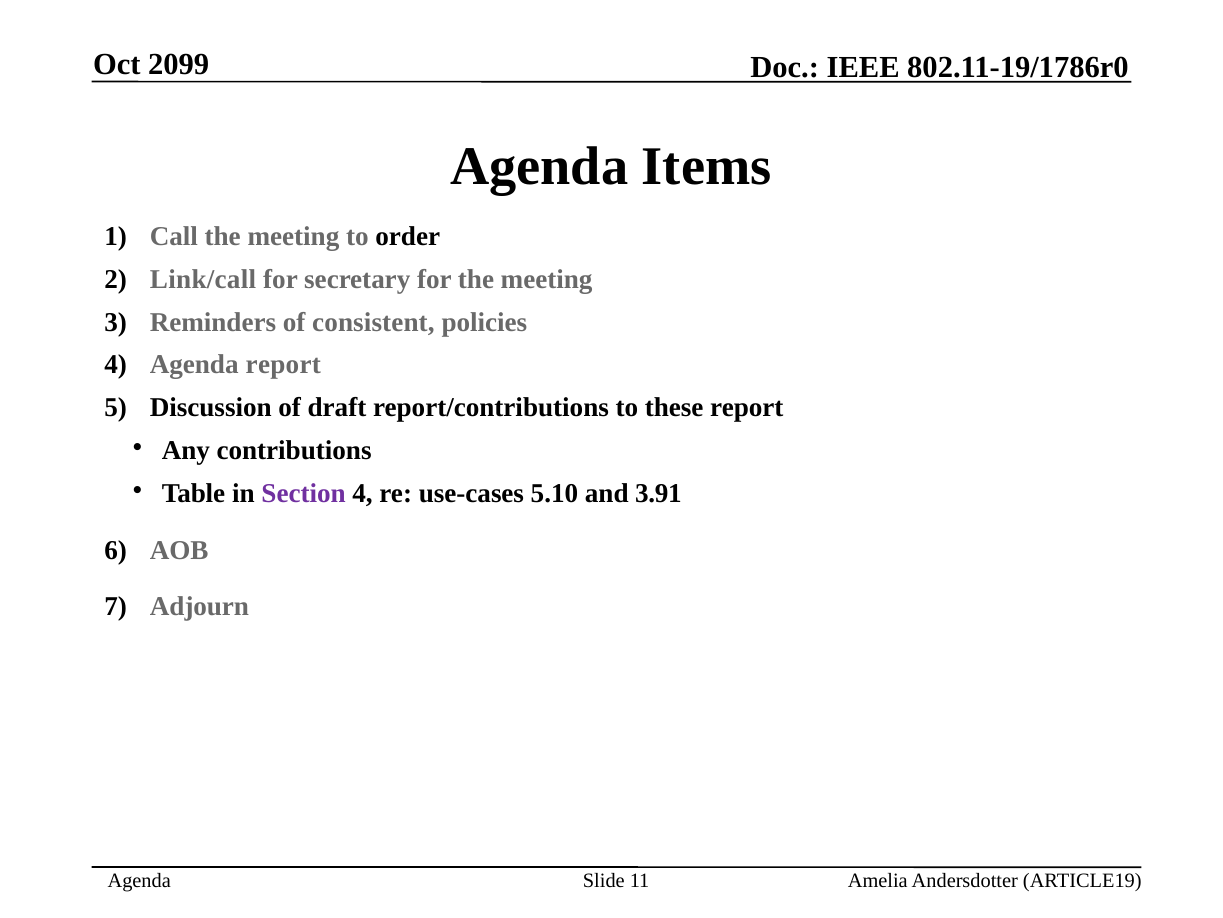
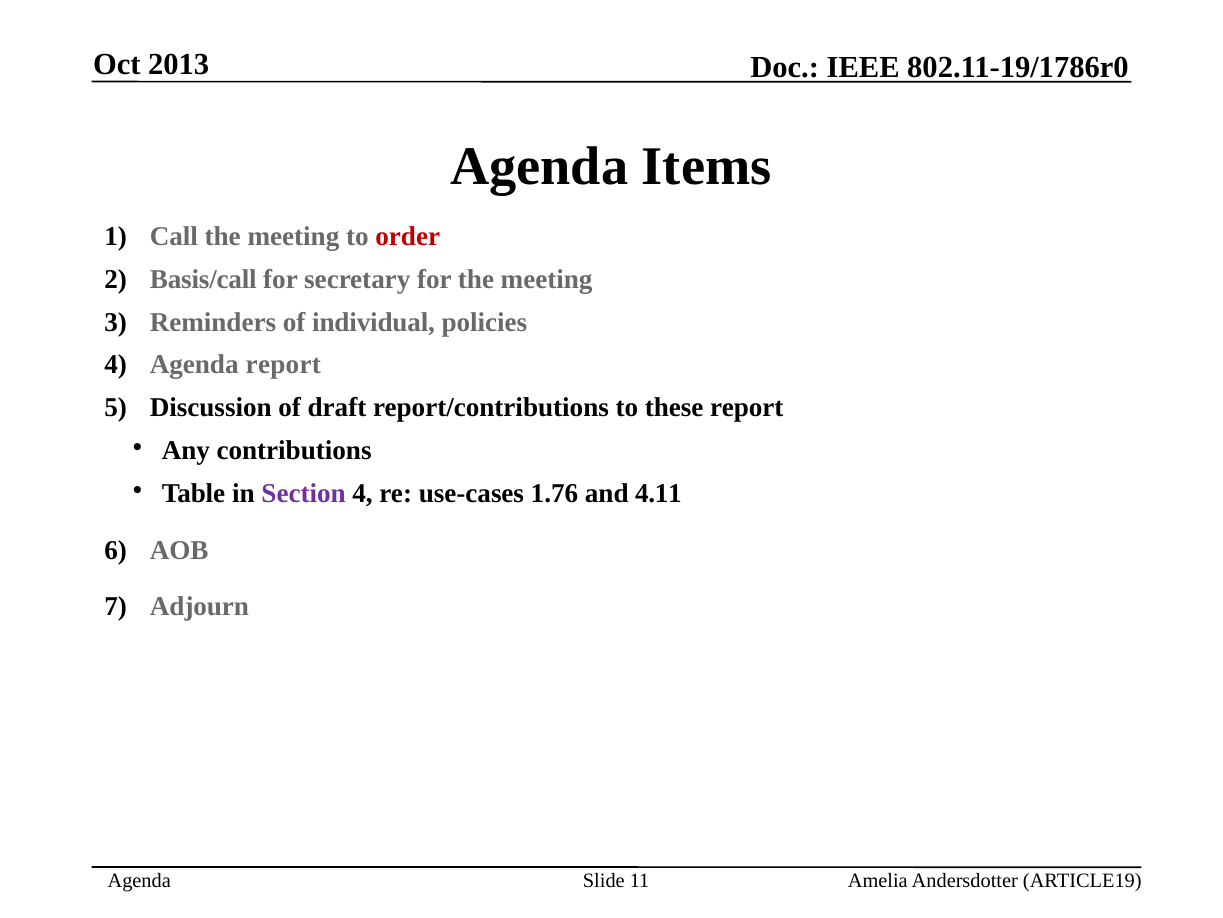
2099: 2099 -> 2013 (179, 64)
order colour: black -> red (408, 236)
Link/call: Link/call -> Basis/call (203, 279)
consistent: consistent -> individual (374, 322)
5.10: 5.10 -> 1.76 (555, 493)
3.91: 3.91 -> 4.11 (658, 493)
